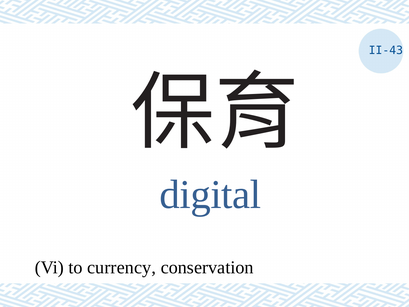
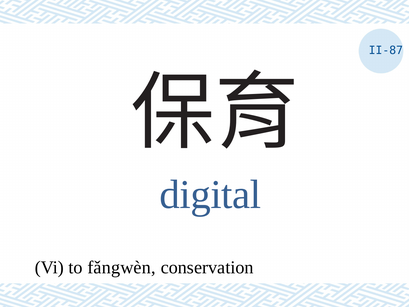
II-43: II-43 -> II-87 (386, 51)
currency: currency -> fǎngwèn (122, 267)
